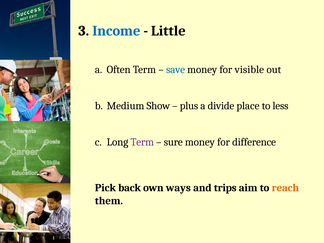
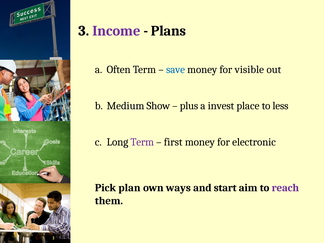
Income colour: blue -> purple (116, 31)
Little: Little -> Plans (169, 31)
divide: divide -> invest (221, 106)
sure: sure -> first (173, 142)
difference: difference -> electronic (254, 142)
back: back -> plan (129, 188)
trips: trips -> start (225, 188)
reach colour: orange -> purple (285, 188)
